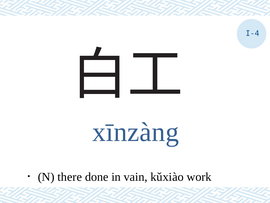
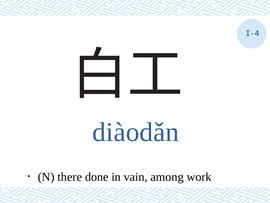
xīnzàng: xīnzàng -> diàodǎn (136, 132)
kǔxiào: kǔxiào -> among (167, 177)
